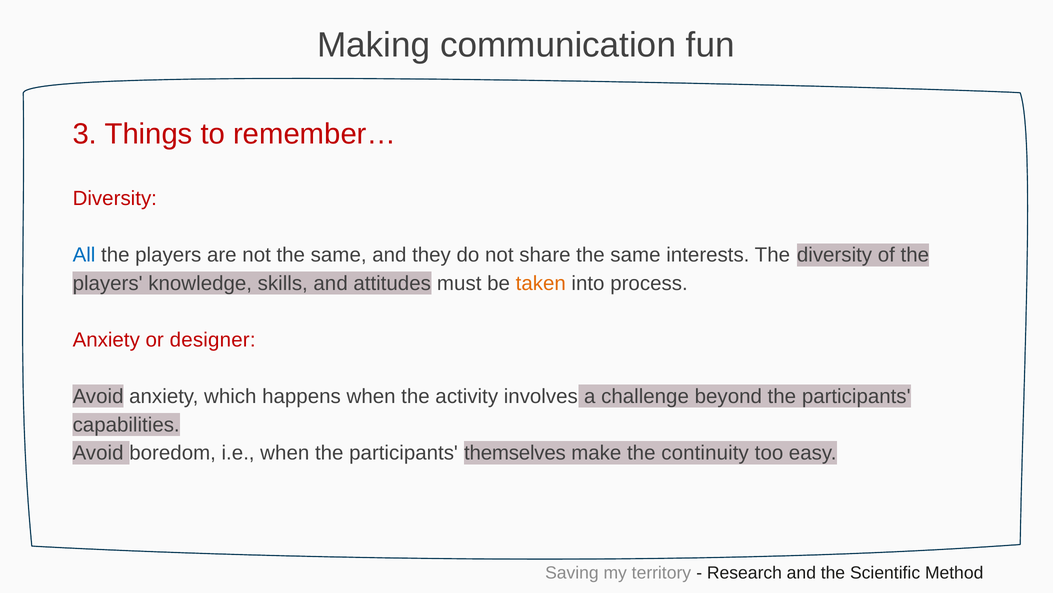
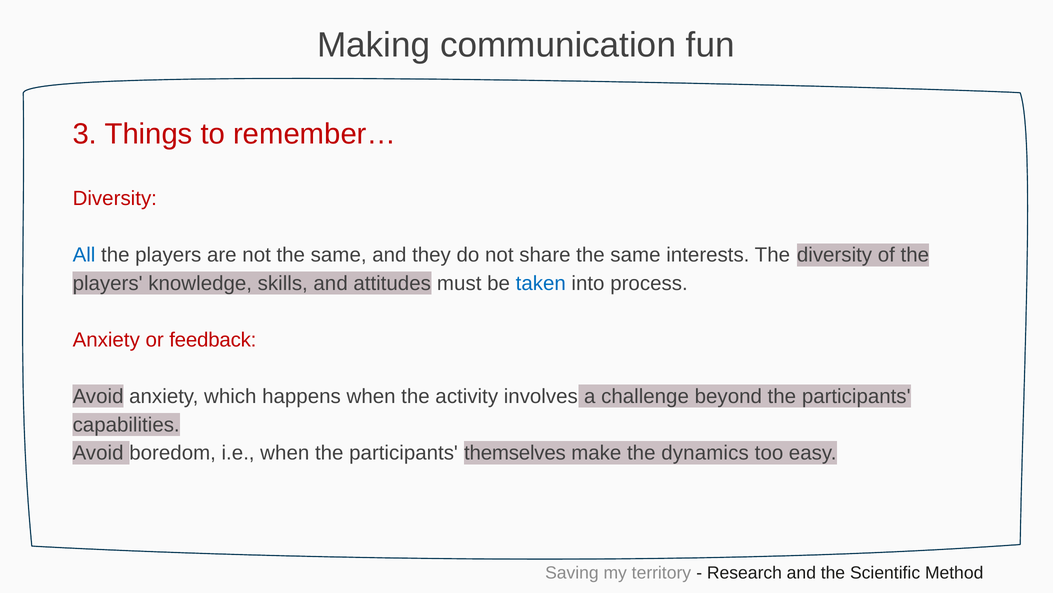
taken colour: orange -> blue (541, 283)
designer: designer -> feedback (213, 340)
continuity: continuity -> dynamics (705, 453)
